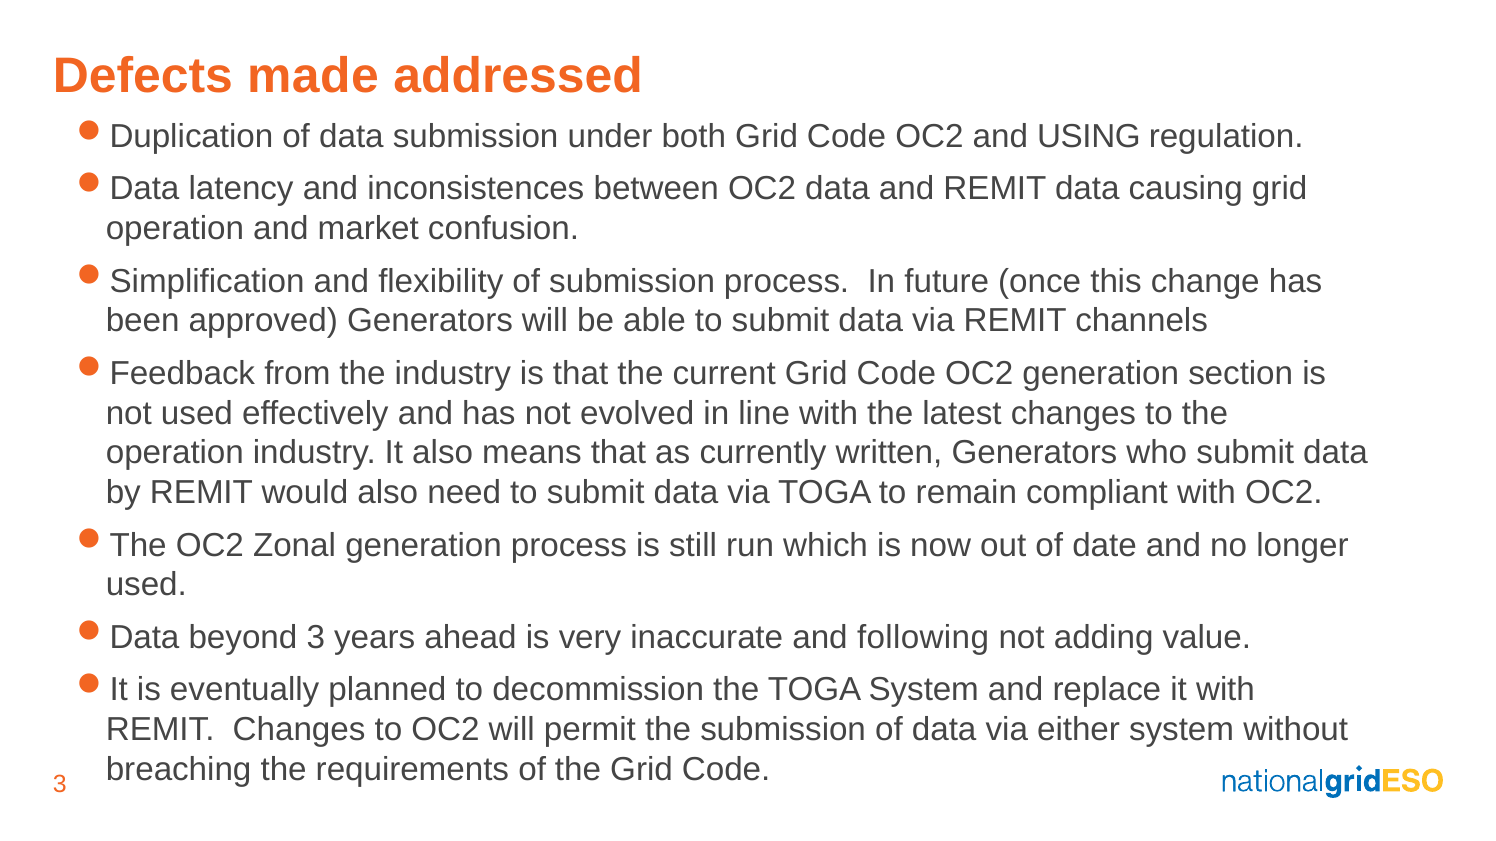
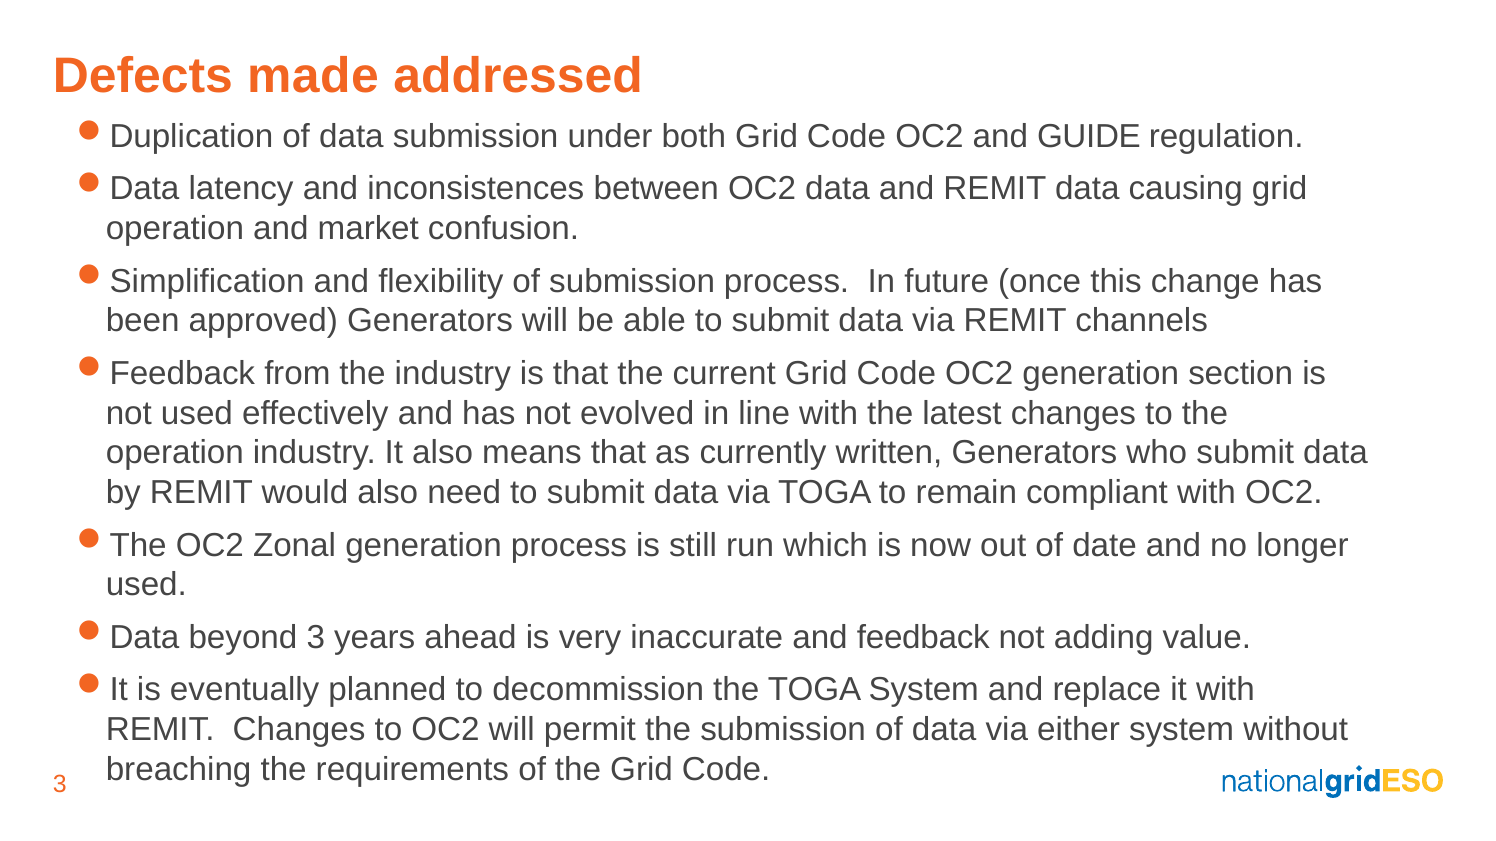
USING: USING -> GUIDE (1089, 137)
following: following -> feedback (923, 638)
